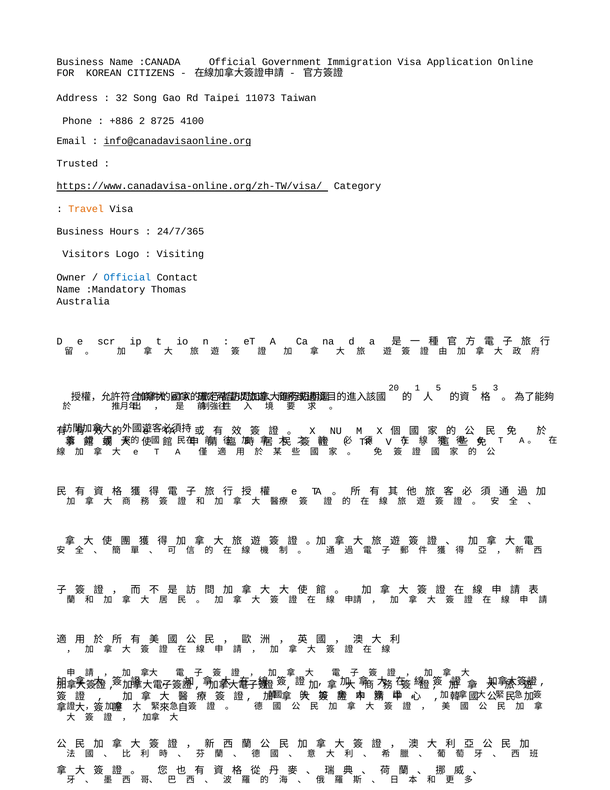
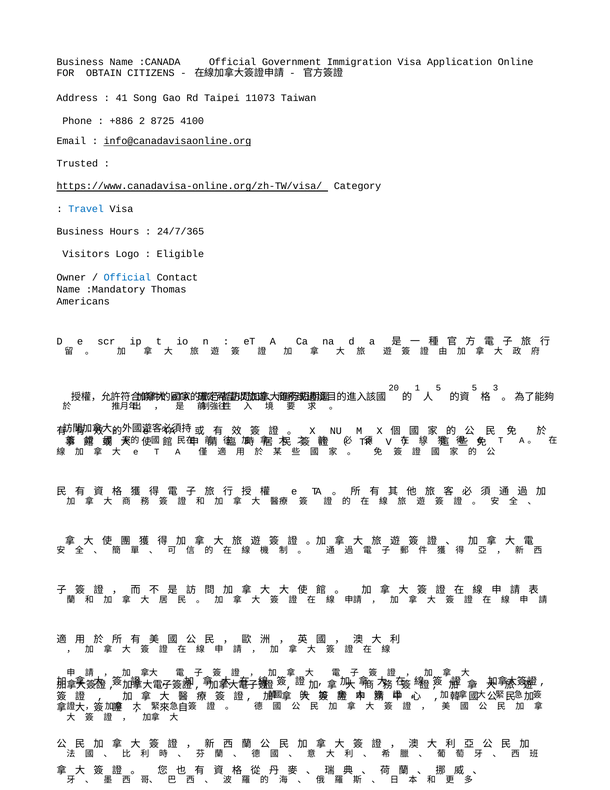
KOREAN: KOREAN -> OBTAIN (104, 73)
32: 32 -> 41 (122, 98)
Travel colour: orange -> blue (86, 209)
Visiting: Visiting -> Eligible (180, 254)
Australia: Australia -> Americans (83, 301)
